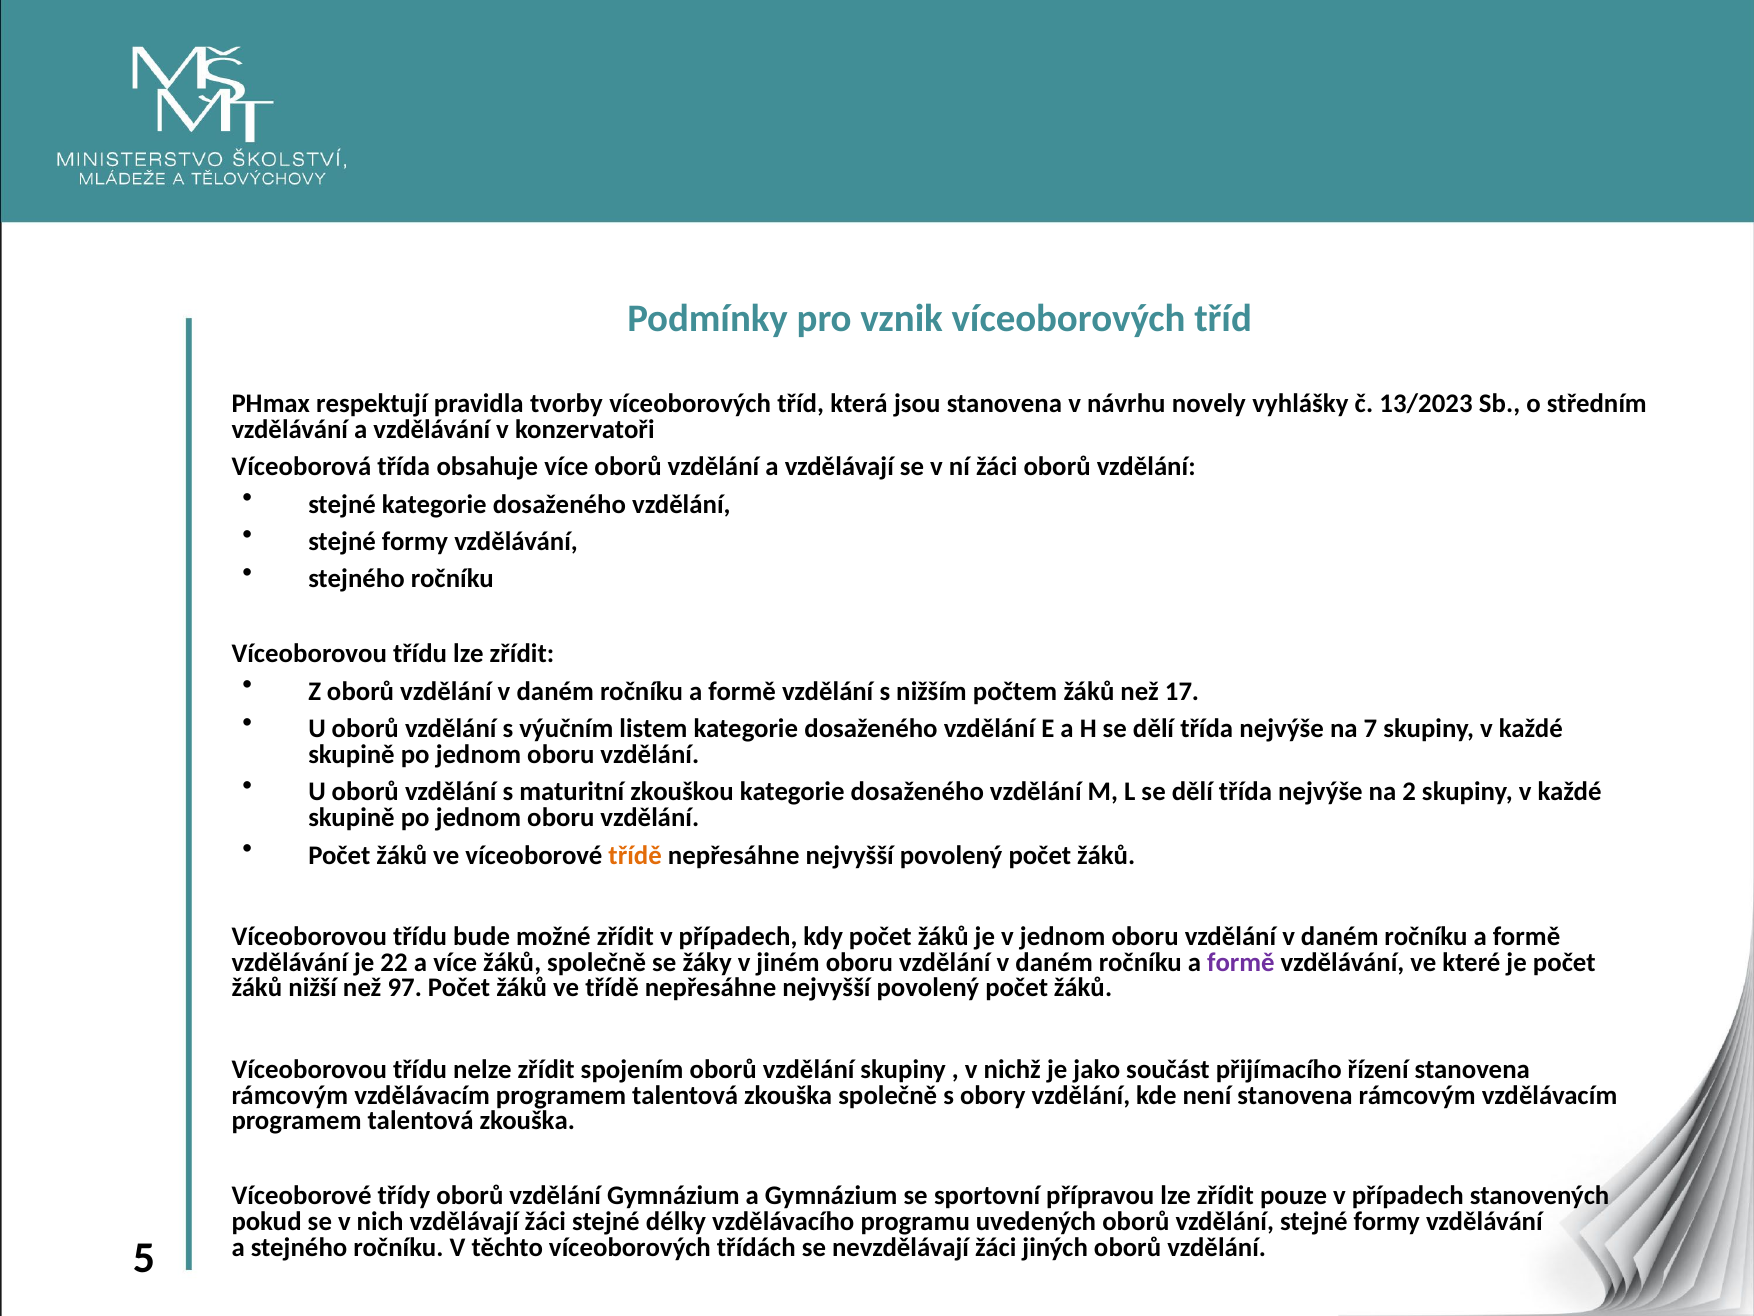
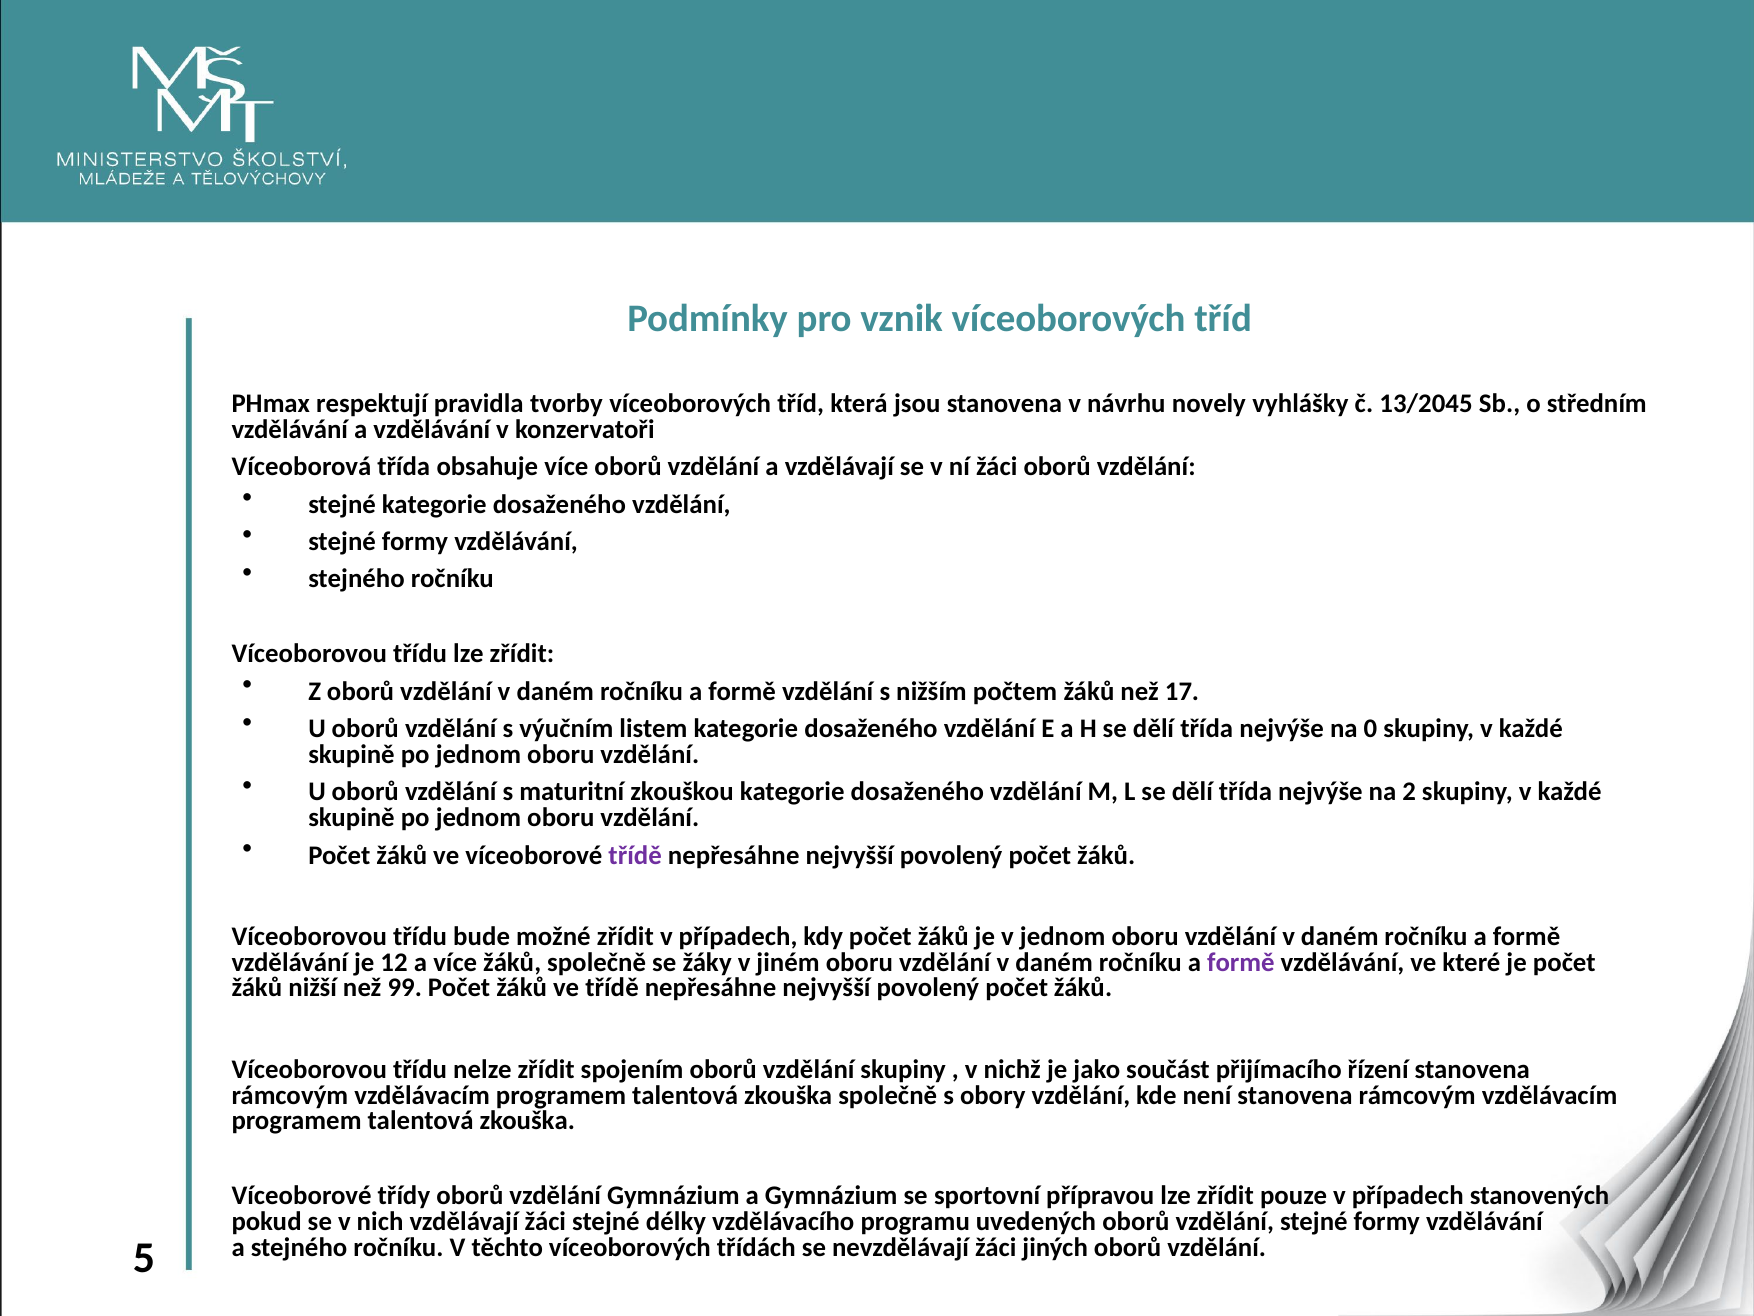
13/2023: 13/2023 -> 13/2045 (1426, 403)
7: 7 -> 0 (1370, 729)
třídě colour: orange -> purple (635, 855)
22: 22 -> 12 (394, 962)
97: 97 -> 99 (405, 988)
